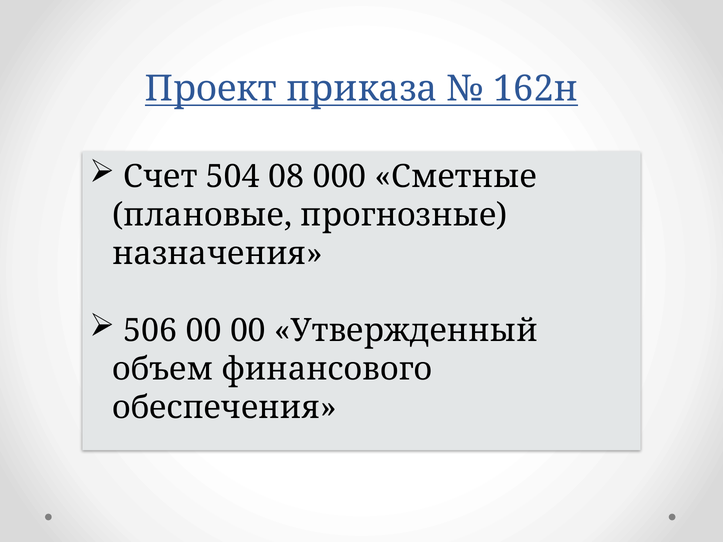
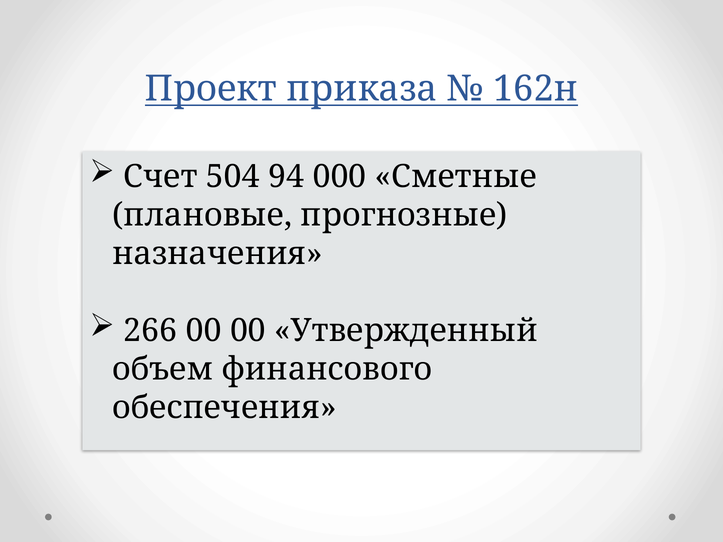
08: 08 -> 94 (286, 177)
506: 506 -> 266 (150, 331)
